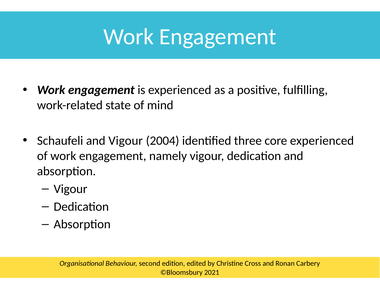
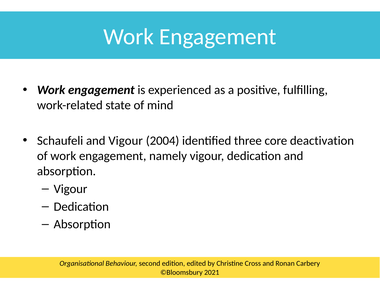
core experienced: experienced -> deactivation (322, 141)
